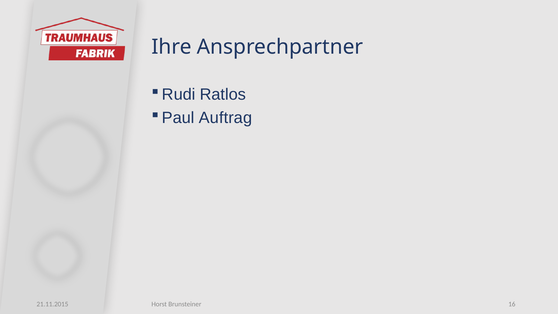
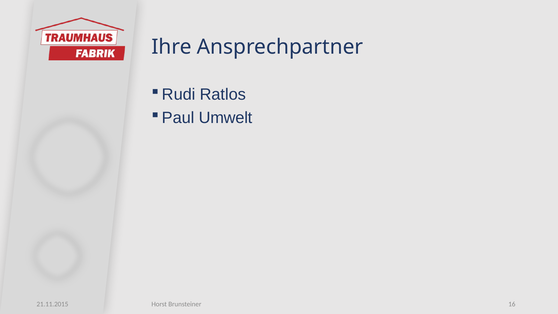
Auftrag: Auftrag -> Umwelt (226, 118)
